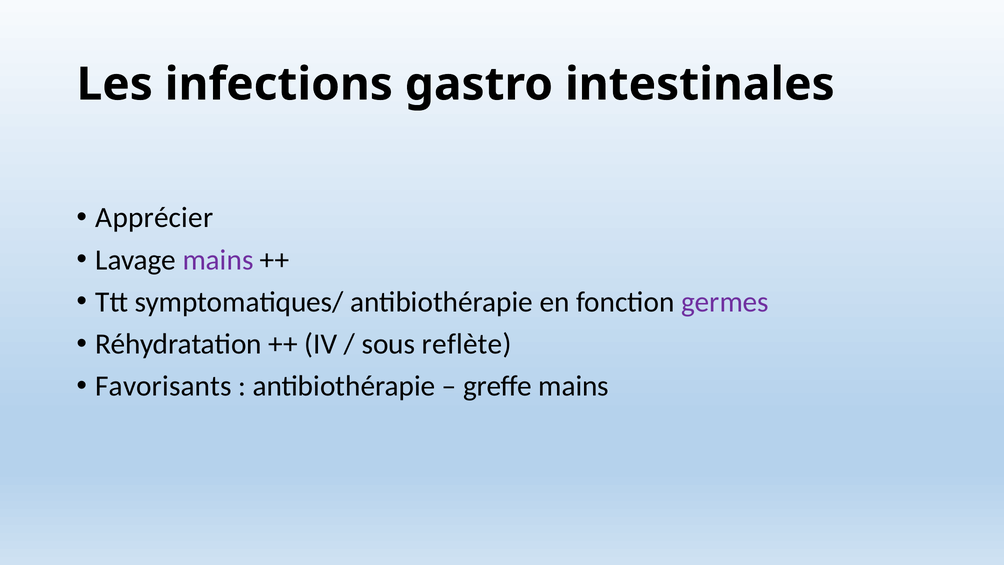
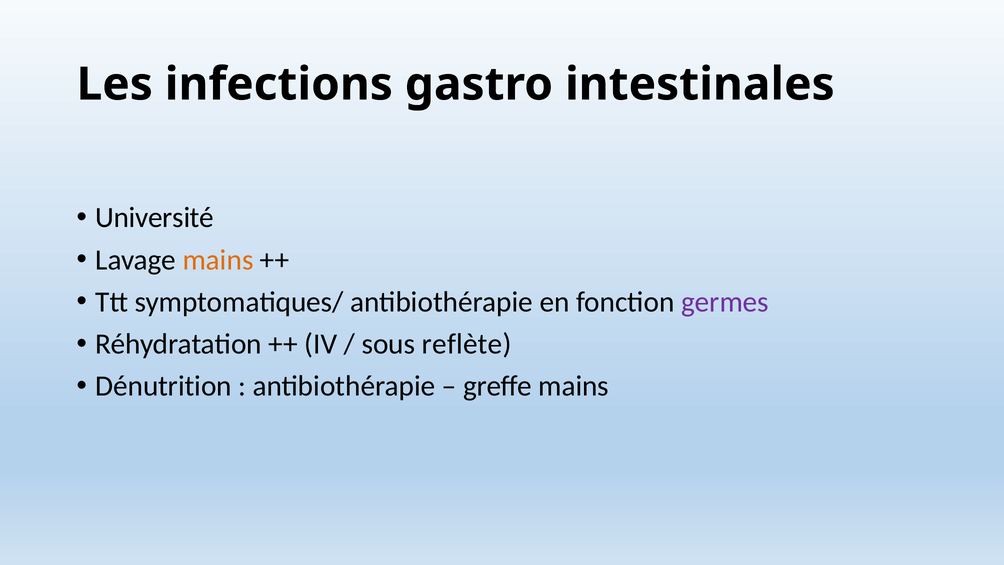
Apprécier: Apprécier -> Université (155, 218)
mains colour: purple -> orange (218, 260)
Favorisants: Favorisants -> Dénutrition (164, 386)
